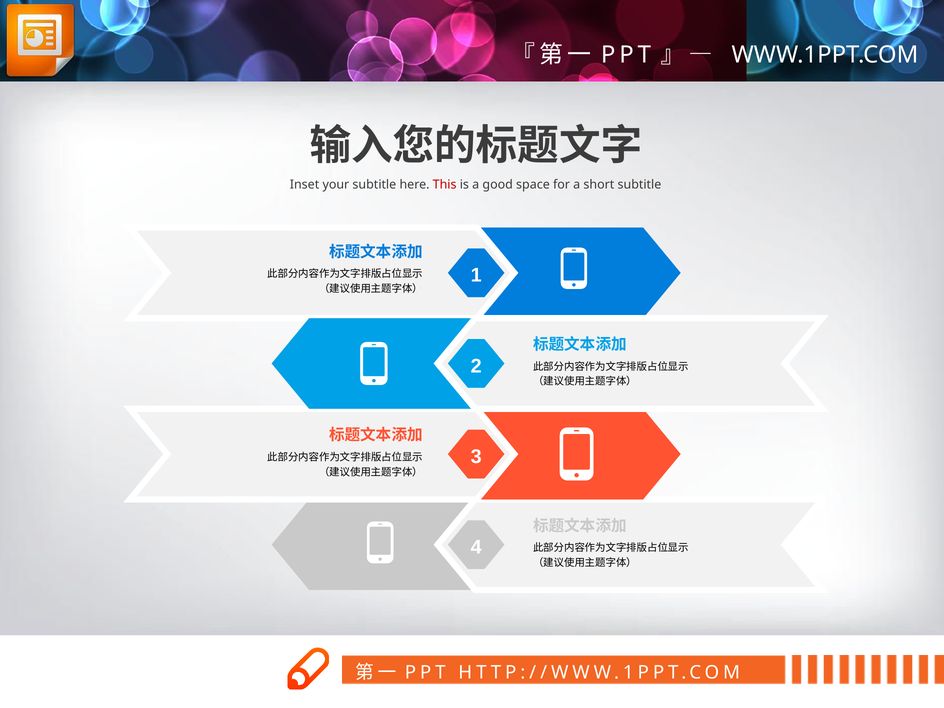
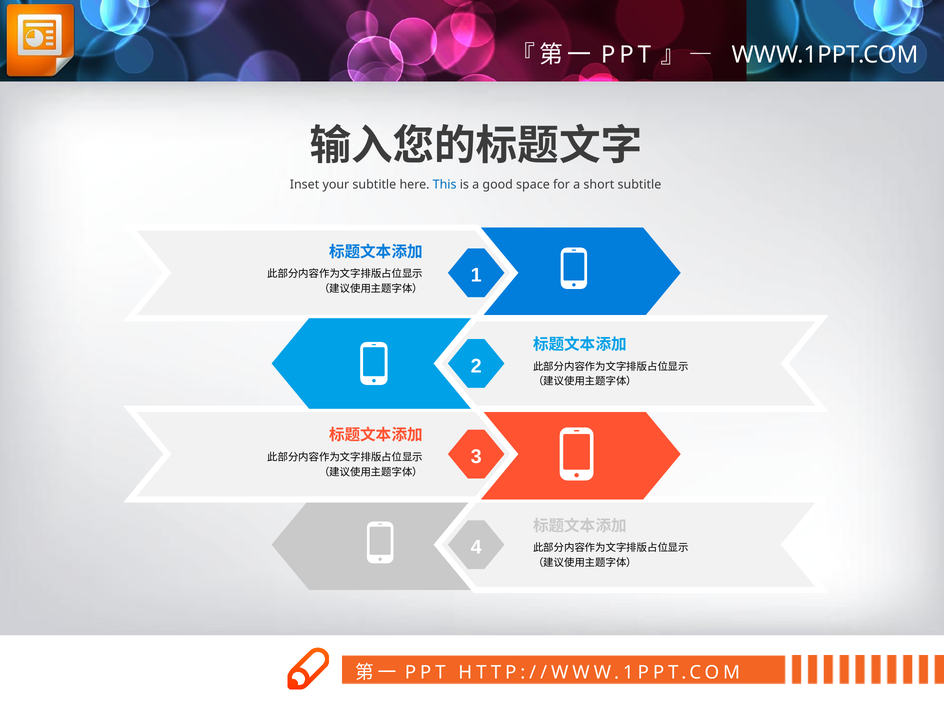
This colour: red -> blue (445, 185)
